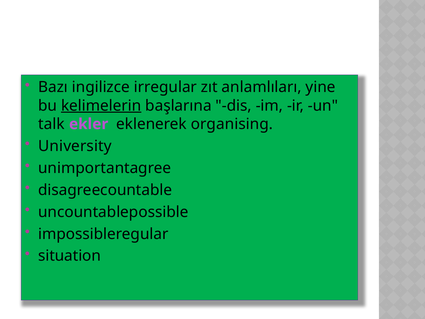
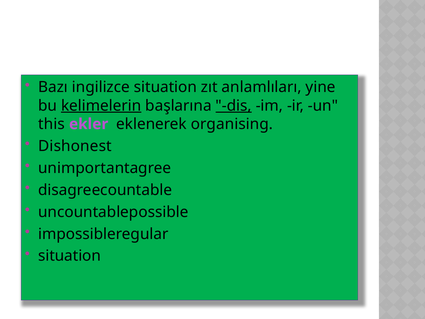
ingilizce irregular: irregular -> situation (165, 87)
dis underline: none -> present (234, 106)
talk: talk -> this (52, 124)
University: University -> Dishonest (75, 146)
